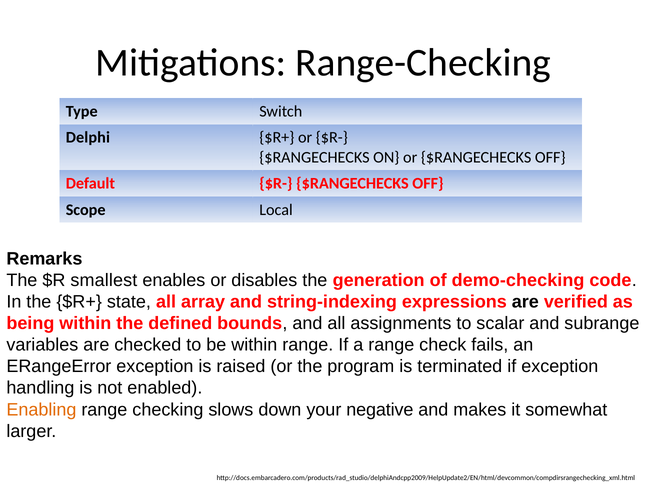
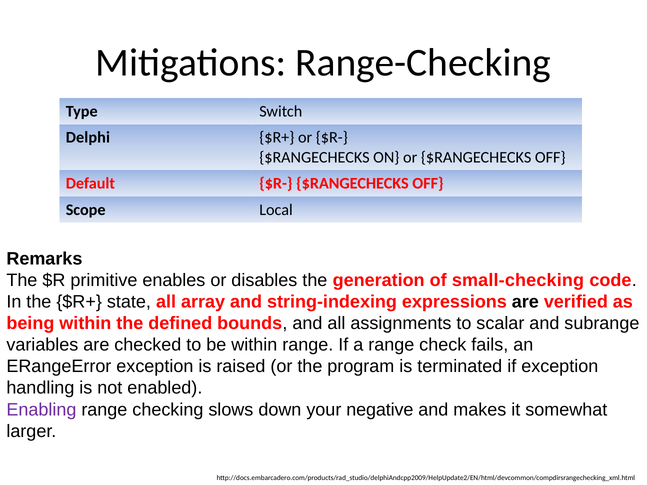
smallest: smallest -> primitive (104, 280)
demo-checking: demo-checking -> small-checking (518, 280)
Enabling colour: orange -> purple (41, 410)
